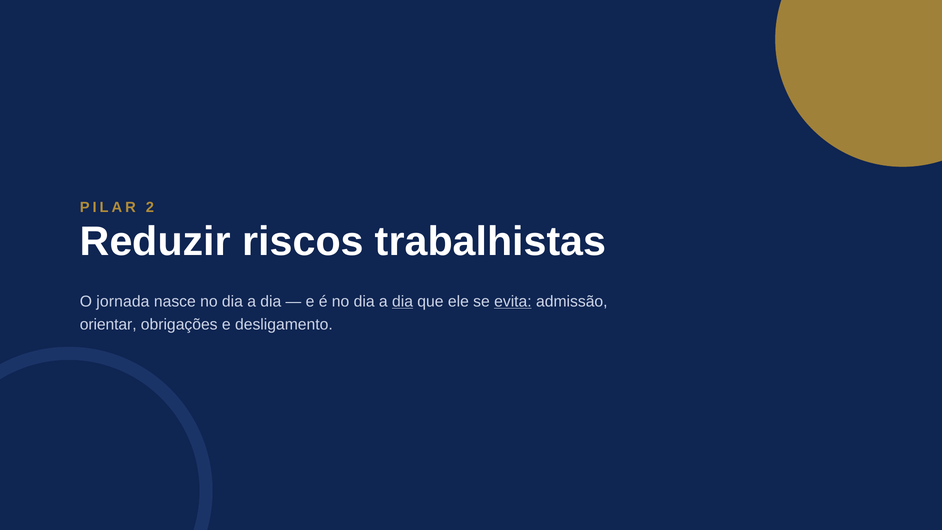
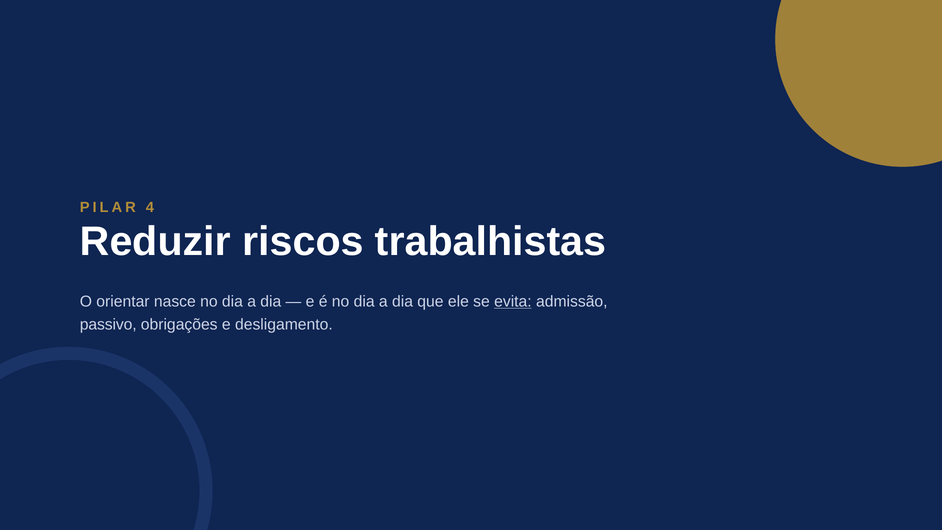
2: 2 -> 4 (150, 207)
jornada: jornada -> orientar (123, 301)
dia underline: present -> none (403, 301)
orientar: orientar -> passivo (108, 325)
